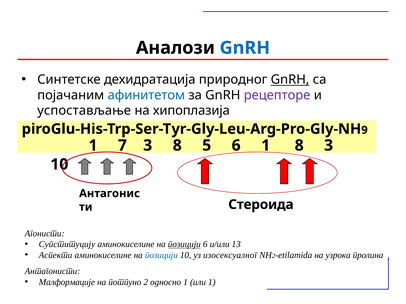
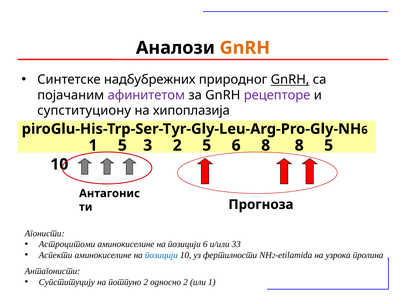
GnRH colour: blue -> orange (245, 48)
дехидратација: дехидратација -> надбубрежних (150, 80)
афинитетом colour: blue -> purple (146, 95)
успостављање: успостављање -> супституциону (84, 111)
9: 9 -> 6 (364, 130)
1 7: 7 -> 5 (122, 146)
3 8: 8 -> 2 (177, 146)
6 1: 1 -> 8 (266, 146)
8 3: 3 -> 5 (329, 146)
Стероида: Стероида -> Прогноза (261, 205)
Супституцију: Супституцију -> Астроцитоми (67, 245)
позицији underline: present -> none (184, 245)
13: 13 -> 33 (236, 245)
изосексуалног: изосексуалног -> фертилности (230, 255)
Малформације: Малформације -> Супституцију (67, 283)
односно 1: 1 -> 2 (186, 283)
